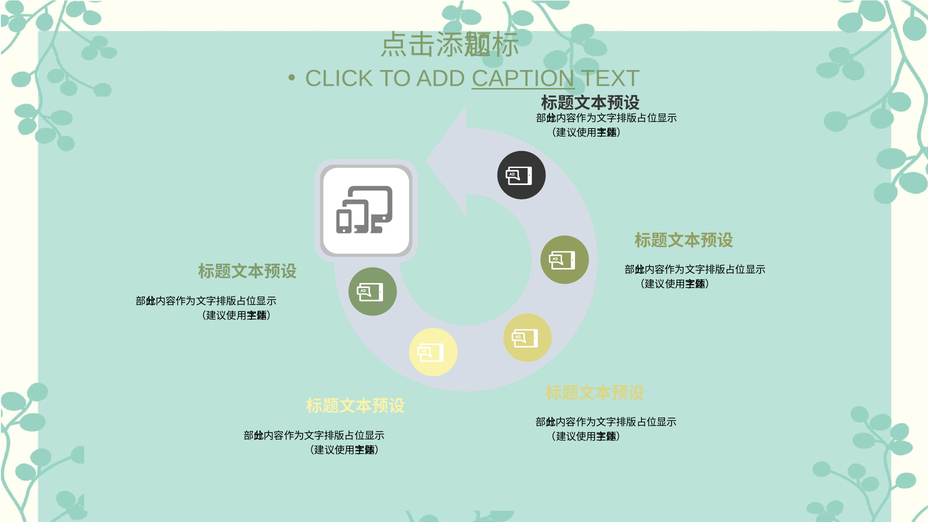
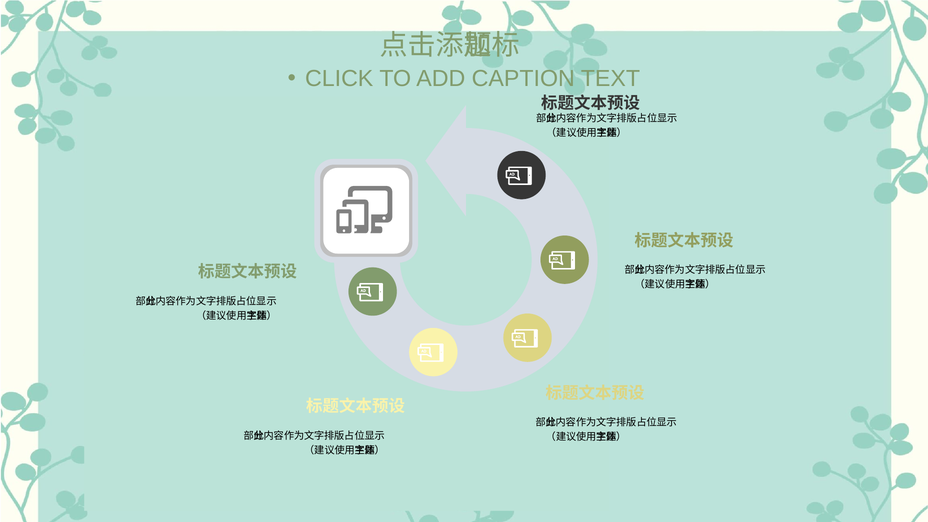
CAPTION underline: present -> none (523, 79)
